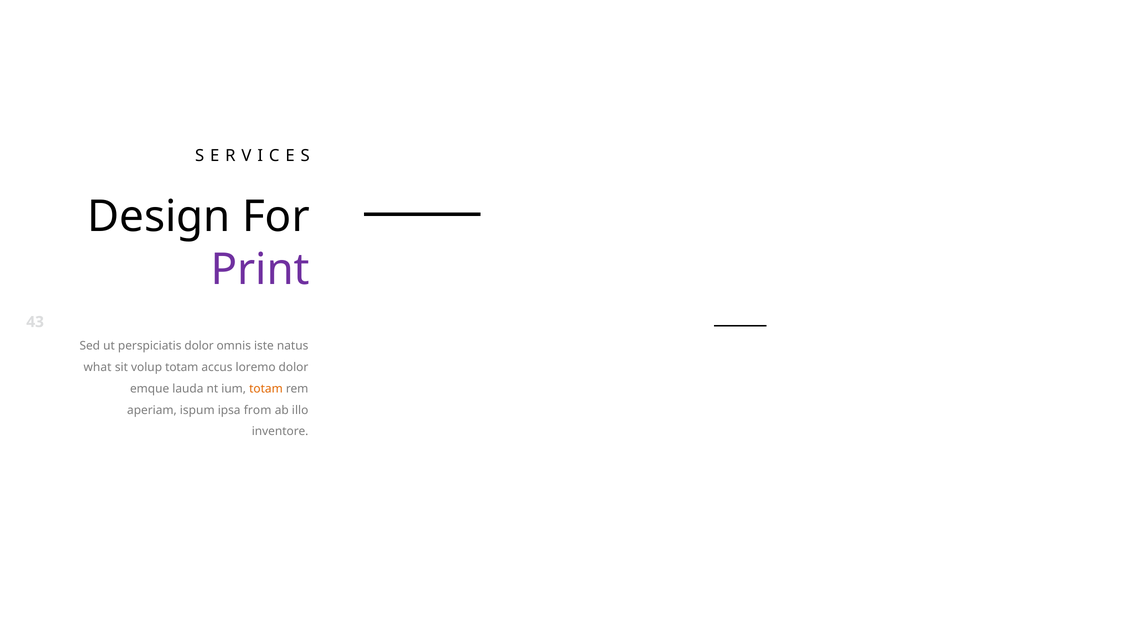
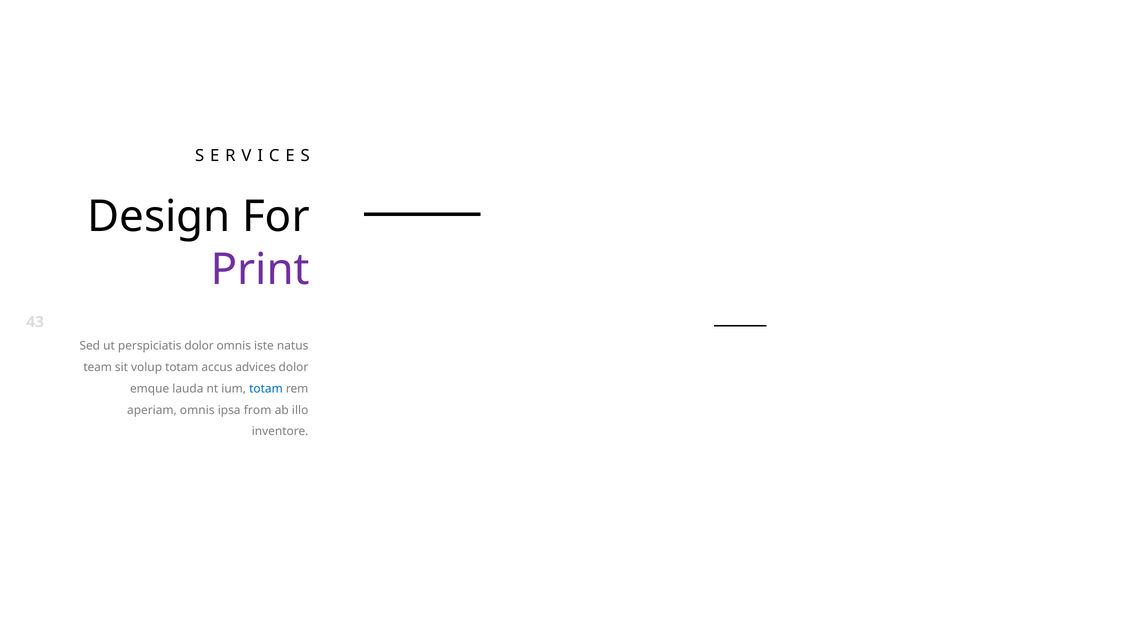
what: what -> team (98, 367)
loremo: loremo -> advices (256, 367)
totam colour: orange -> blue (266, 389)
aperiam ispum: ispum -> omnis (197, 410)
